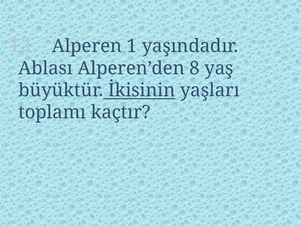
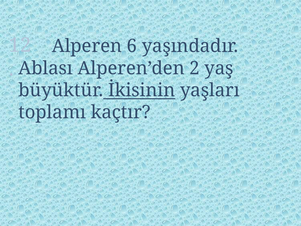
1: 1 -> 6 (132, 46)
8: 8 -> 2 (195, 68)
